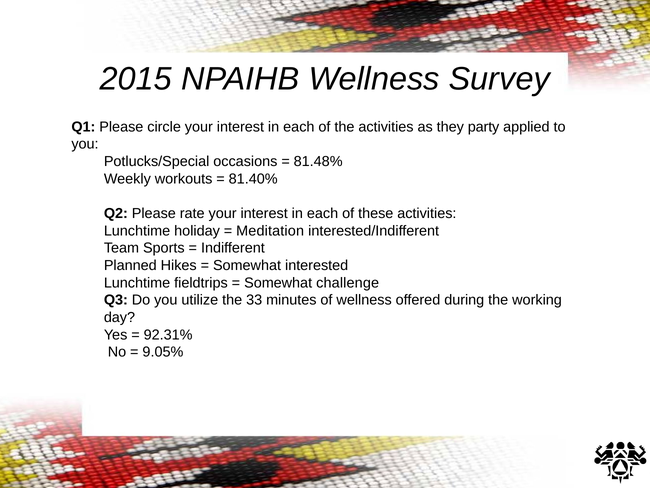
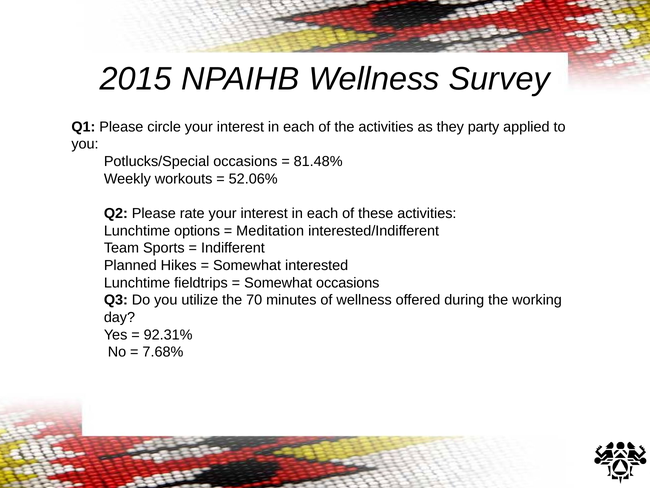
81.40%: 81.40% -> 52.06% (253, 179)
holiday: holiday -> options (197, 231)
Somewhat challenge: challenge -> occasions (348, 283)
33: 33 -> 70 (254, 300)
9.05%: 9.05% -> 7.68% (163, 352)
